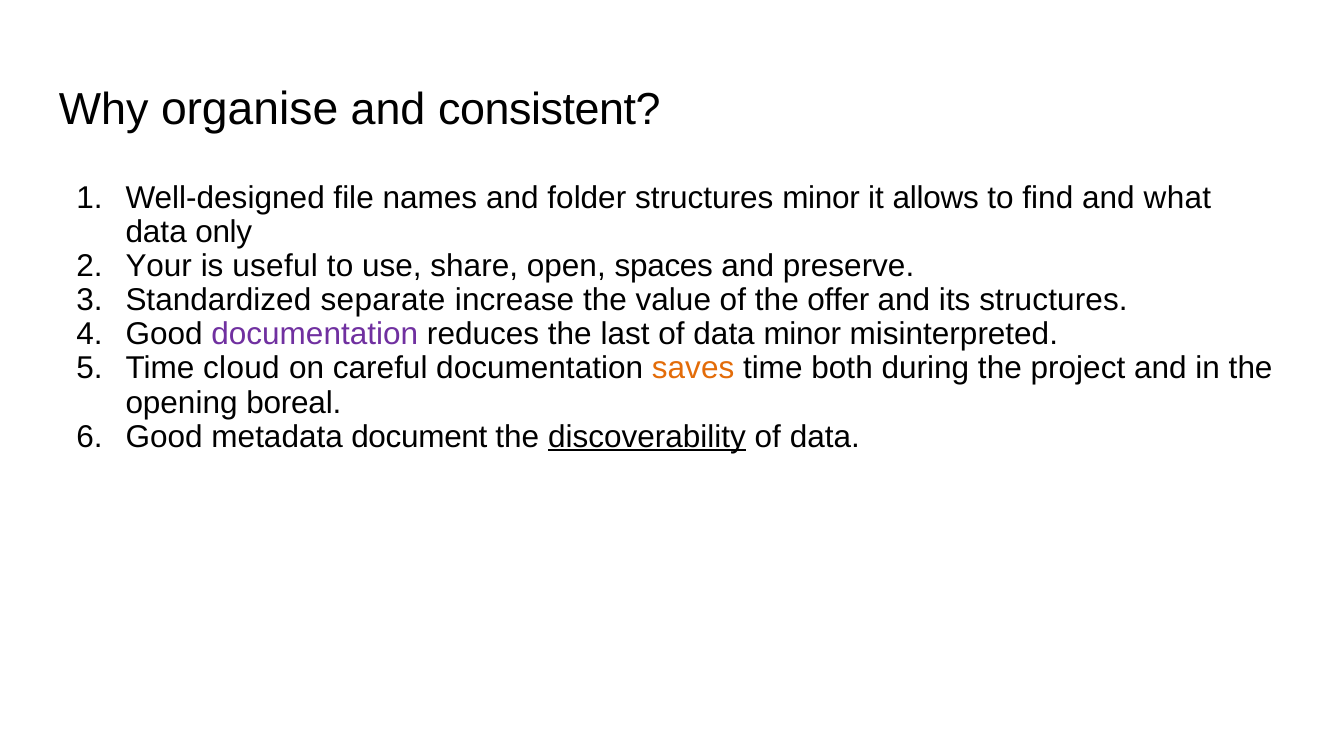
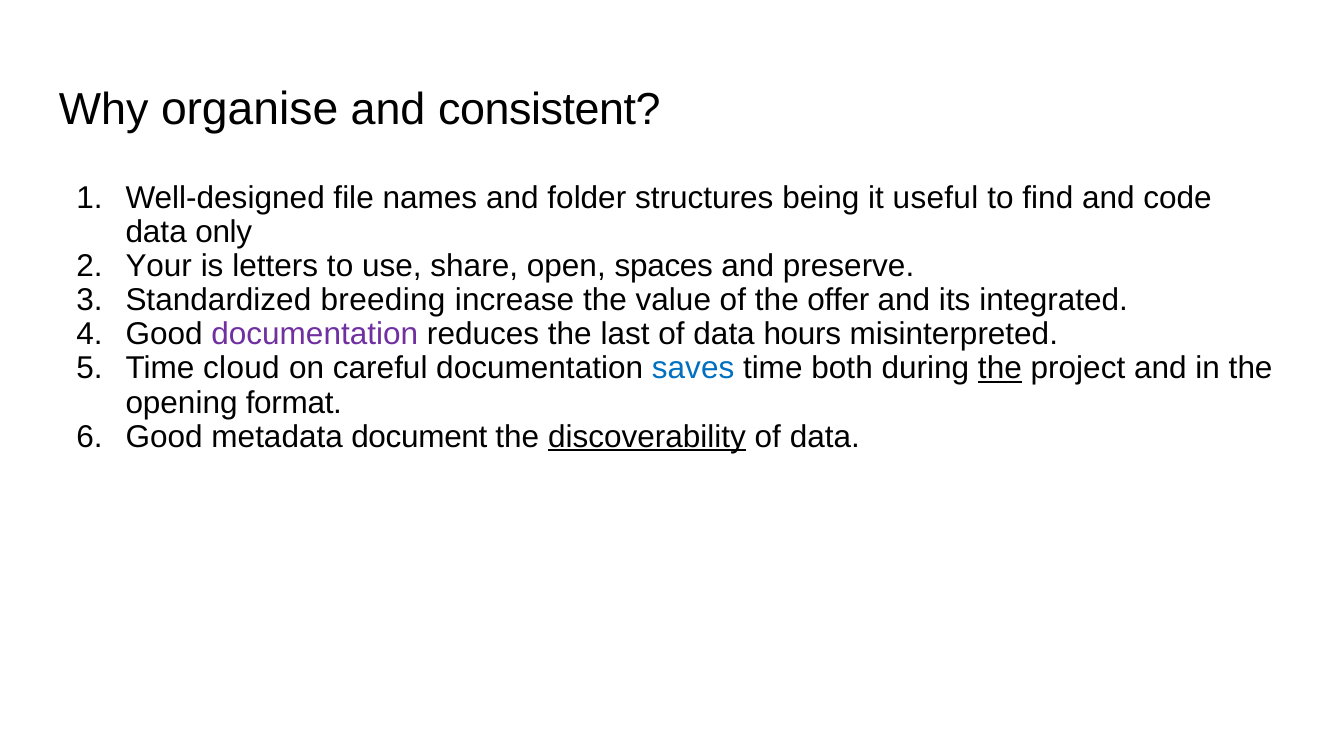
structures minor: minor -> being (821, 198)
allows: allows -> useful (936, 198)
what: what -> code (1178, 198)
useful: useful -> letters (275, 266)
separate: separate -> breeding (383, 301)
its structures: structures -> integrated (1054, 301)
data minor: minor -> hours (802, 335)
saves colour: orange -> blue (693, 369)
the underline: none -> present (1000, 369)
boreal: boreal -> format (294, 403)
